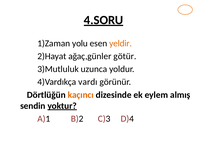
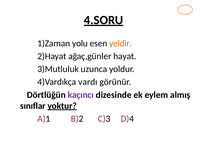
götür: götür -> hayat (125, 56)
kaçıncı colour: orange -> purple (81, 95)
sendin: sendin -> sınıflar (33, 106)
